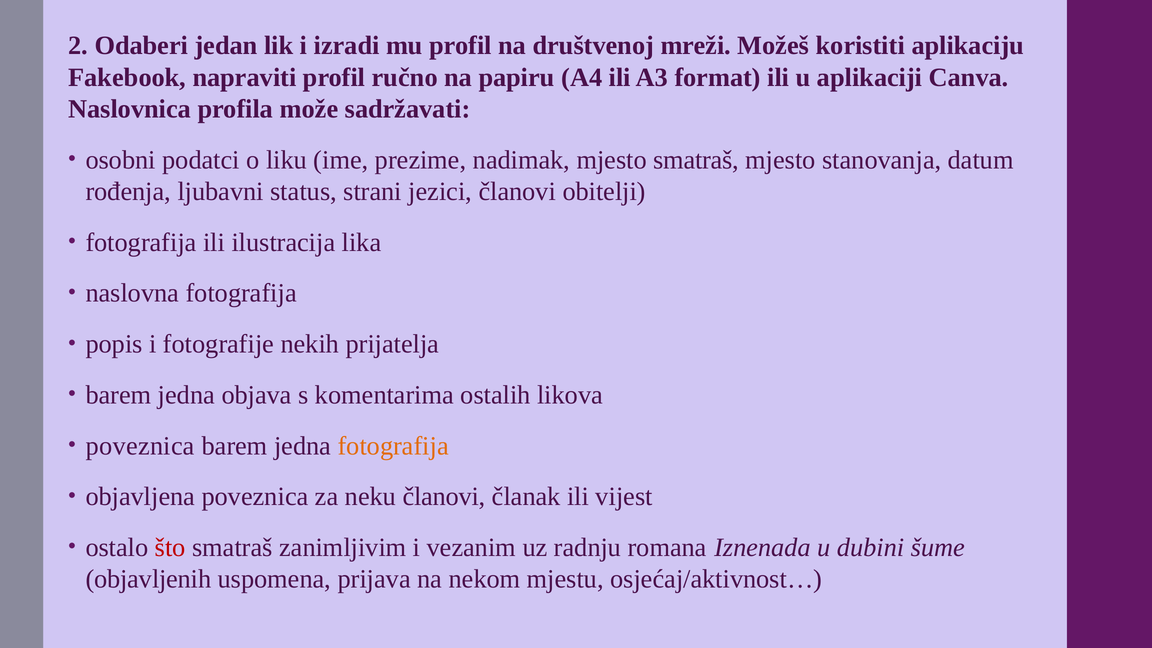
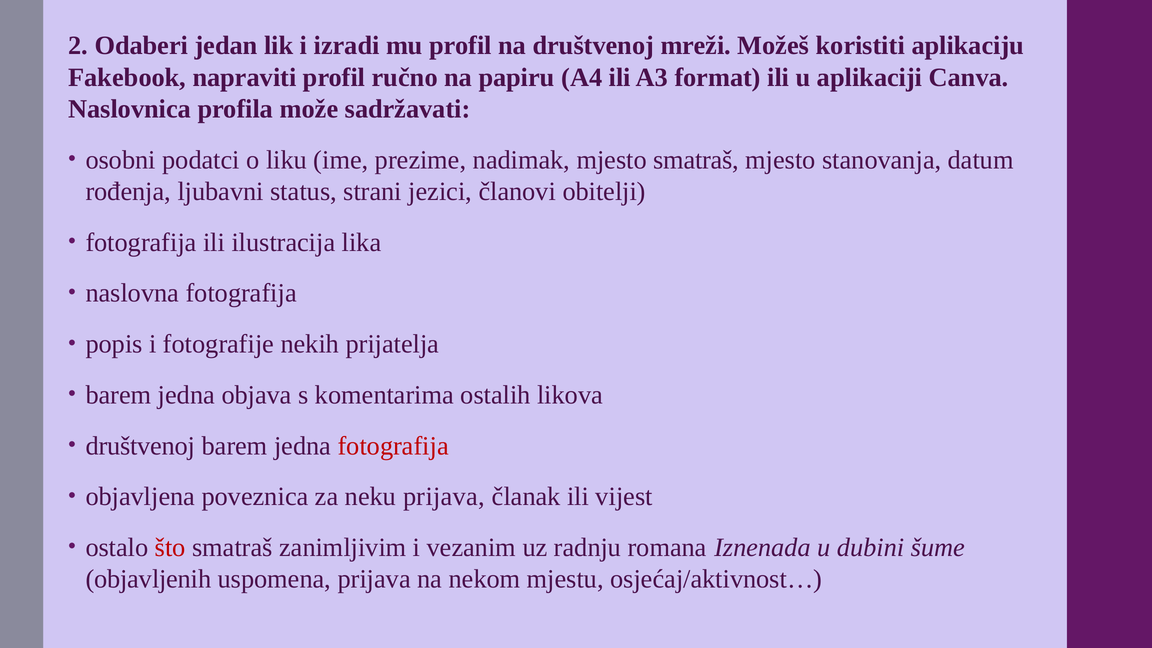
poveznica: poveznica -> društvenoj (140, 446)
fotografija colour: orange -> red (393, 446)
neku članovi: članovi -> prijava (444, 497)
